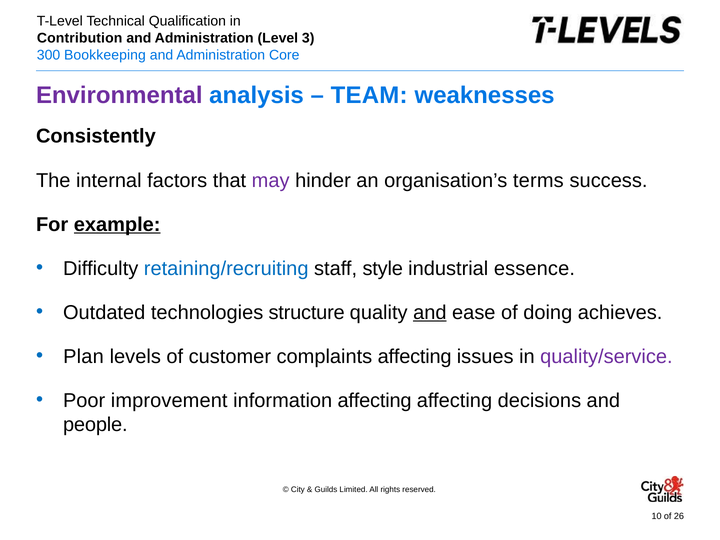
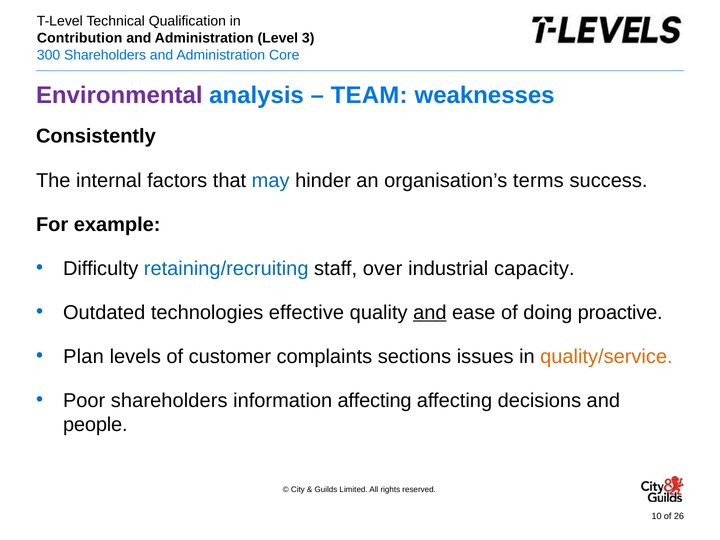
Bookkeeping: Bookkeeping -> Shareholders (105, 55)
may colour: purple -> blue (271, 180)
example underline: present -> none (117, 224)
style: style -> over (383, 268)
essence: essence -> capacity (534, 268)
structure: structure -> effective (306, 312)
achieves: achieves -> proactive (620, 312)
complaints affecting: affecting -> sections (415, 356)
quality/service colour: purple -> orange (606, 356)
Poor improvement: improvement -> shareholders (169, 401)
